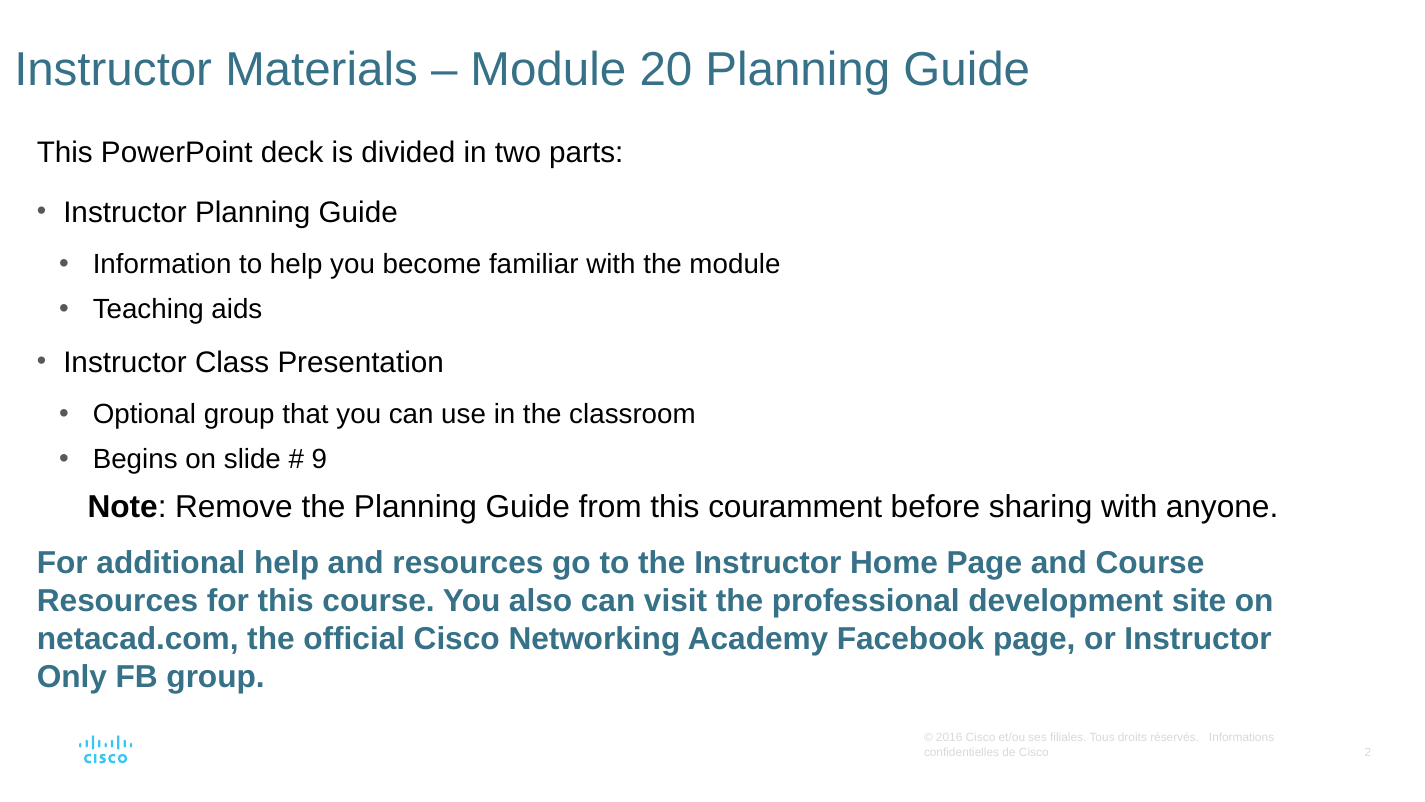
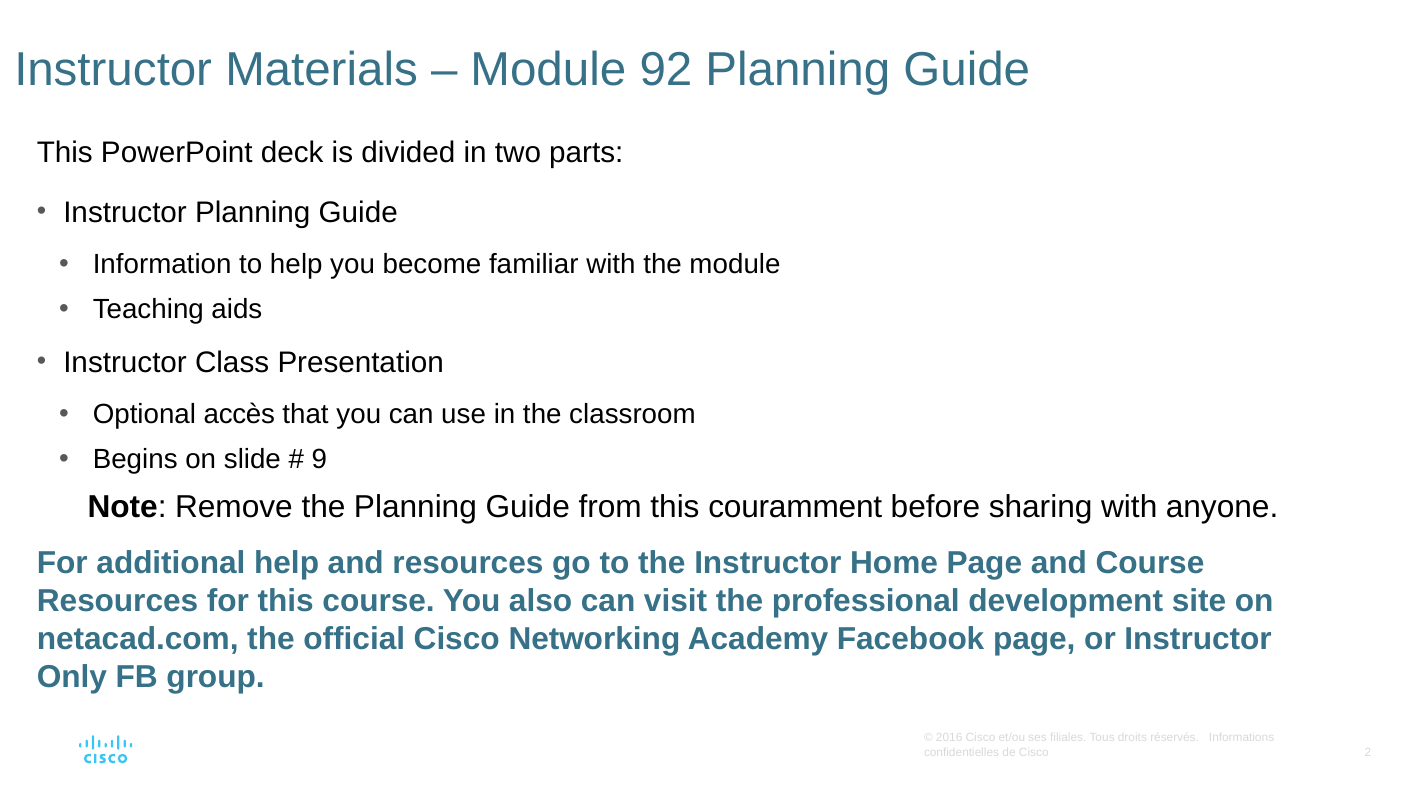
20: 20 -> 92 (666, 70)
Optional group: group -> accès (239, 414)
